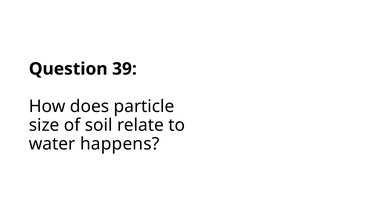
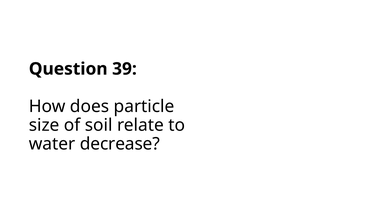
happens: happens -> decrease (120, 144)
